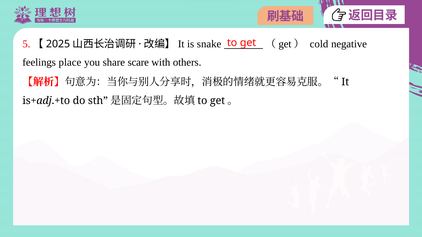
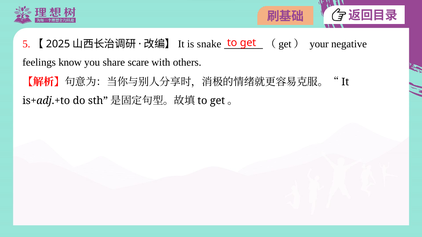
cold: cold -> your (319, 44)
place: place -> know (70, 63)
